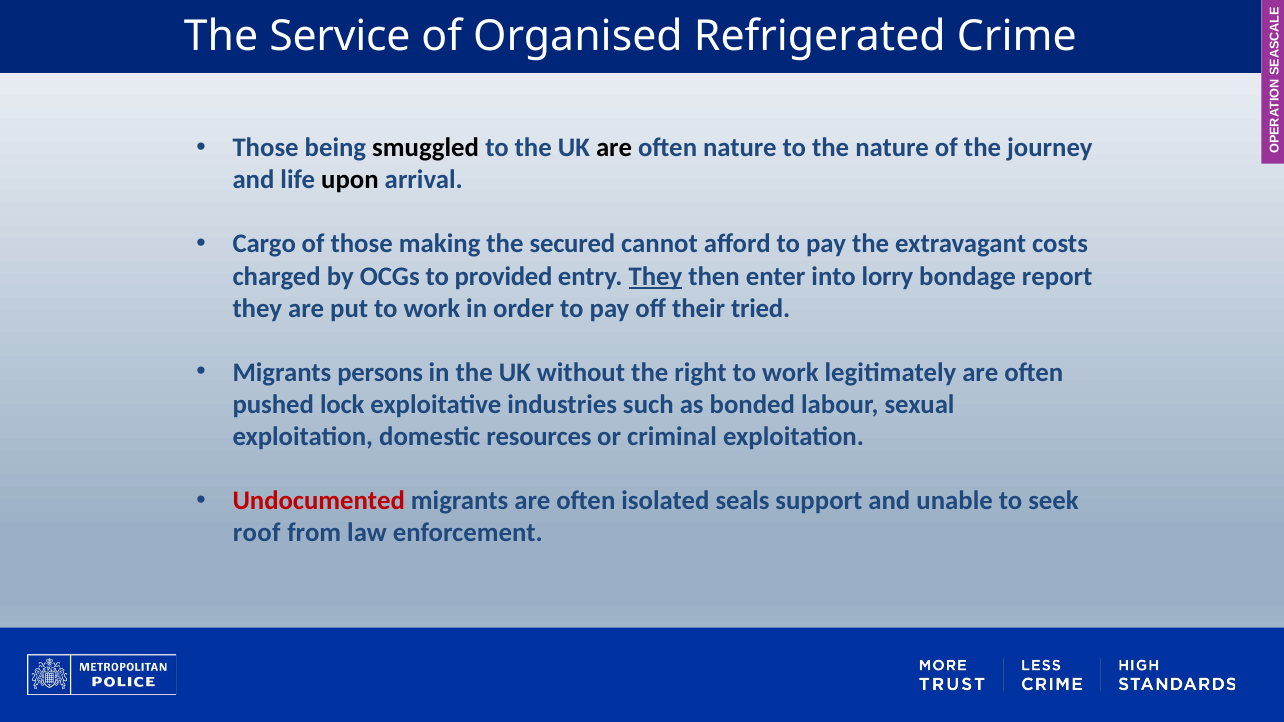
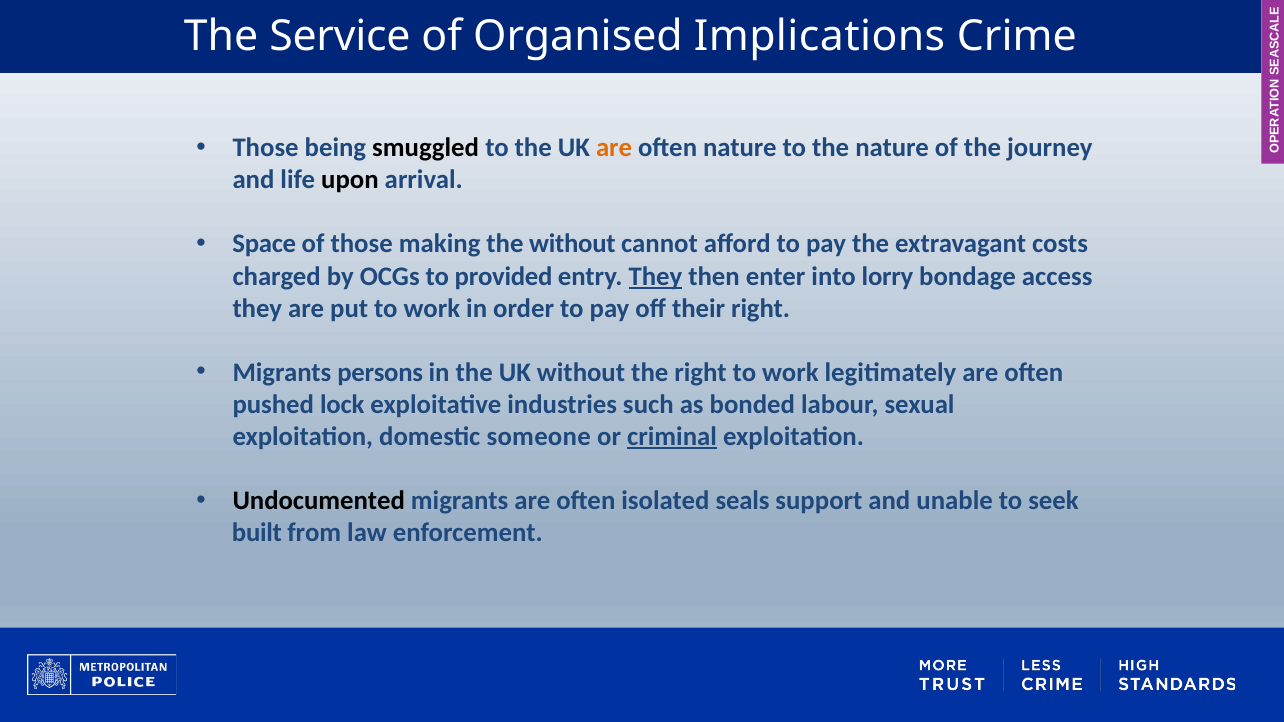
Refrigerated: Refrigerated -> Implications (820, 36)
are colour: black -> orange (614, 148)
Cargo: Cargo -> Space (264, 244)
the secured: secured -> without (572, 244)
report: report -> access (1057, 276)
their tried: tried -> right (761, 308)
resources: resources -> someone (539, 437)
criminal underline: none -> present (672, 437)
Undocumented colour: red -> black (319, 501)
roof: roof -> built (257, 533)
